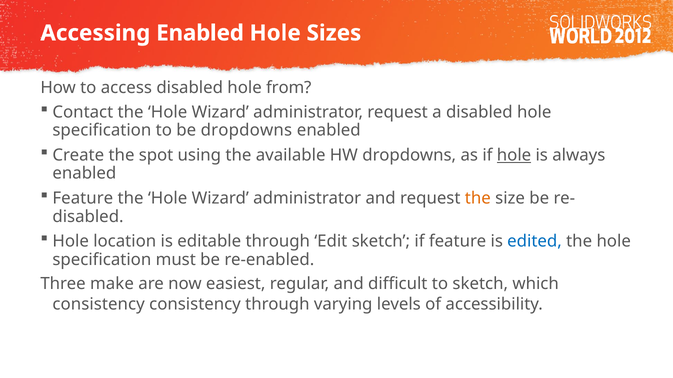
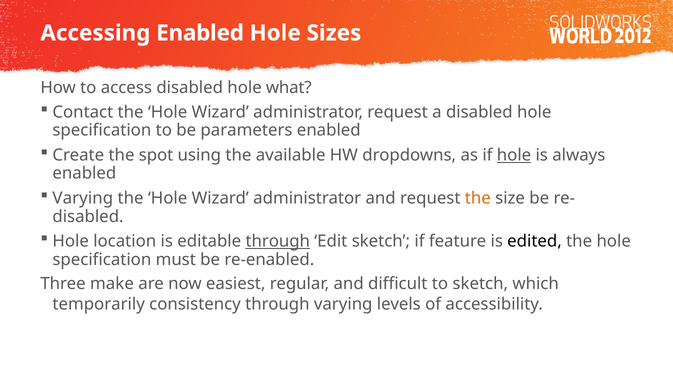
from: from -> what (289, 88)
be dropdowns: dropdowns -> parameters (246, 131)
Feature: Feature -> Varying (83, 199)
through underline: none -> present (278, 242)
edited colour: blue -> black (535, 242)
consistency: consistency -> temporarily (99, 305)
